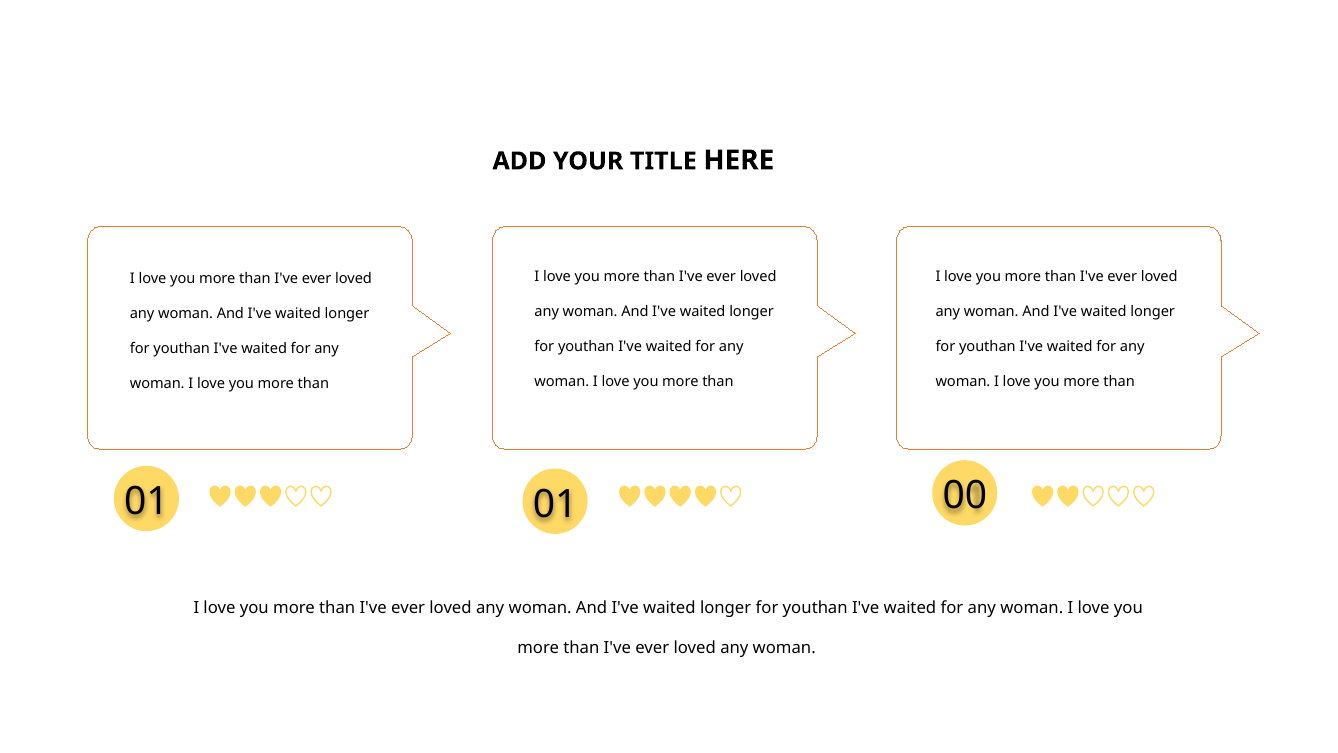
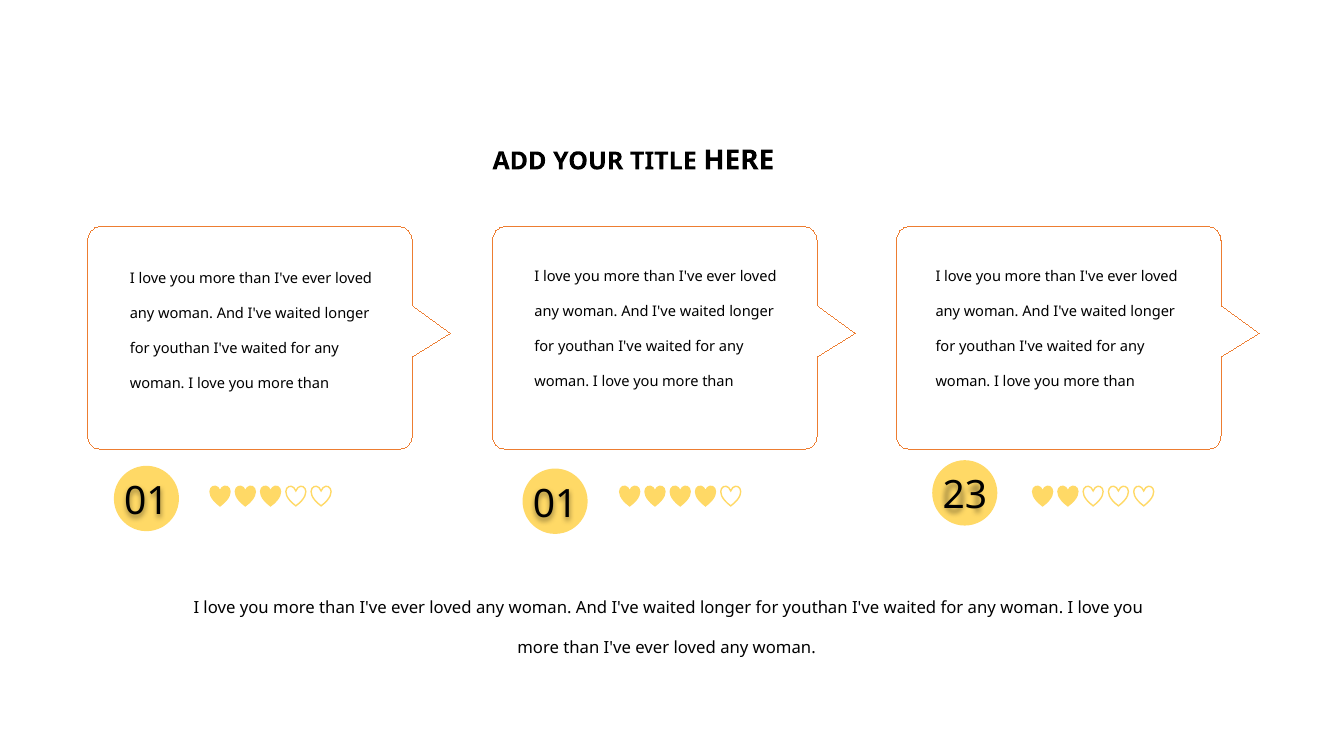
00: 00 -> 23 (965, 496)
